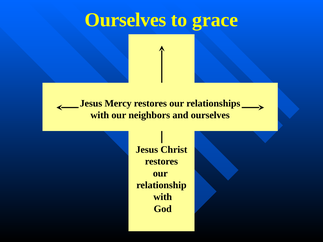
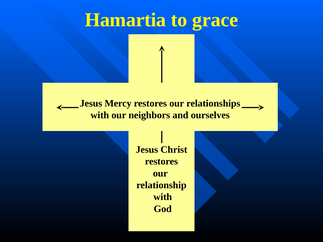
Ourselves: Ourselves -> Hamartia (125, 20)
